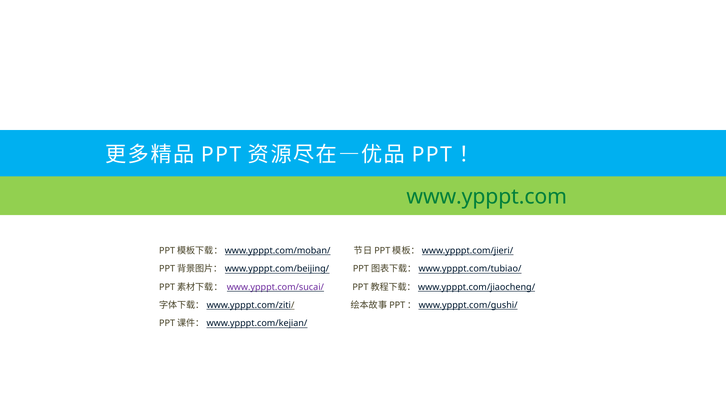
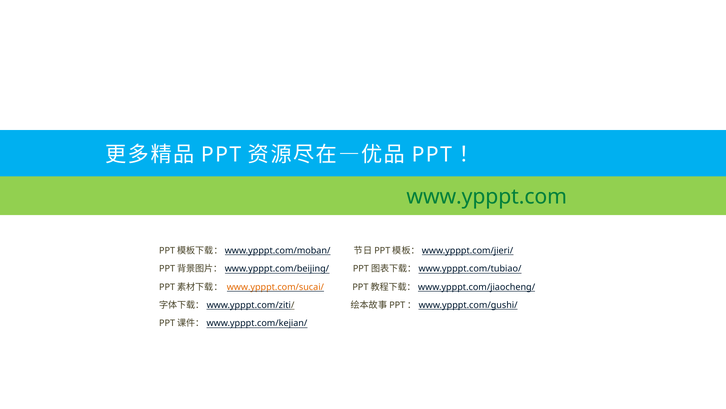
www.ypppt.com/sucai/ colour: purple -> orange (275, 287)
